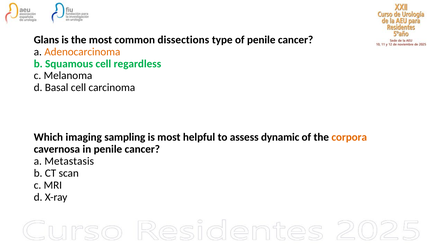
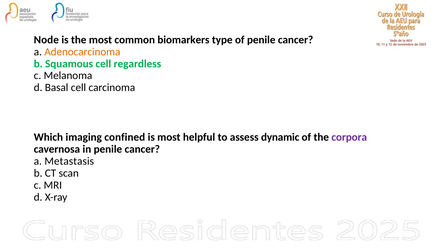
Glans: Glans -> Node (46, 40)
dissections: dissections -> biomarkers (183, 40)
sampling: sampling -> confined (125, 137)
corpora colour: orange -> purple (349, 137)
